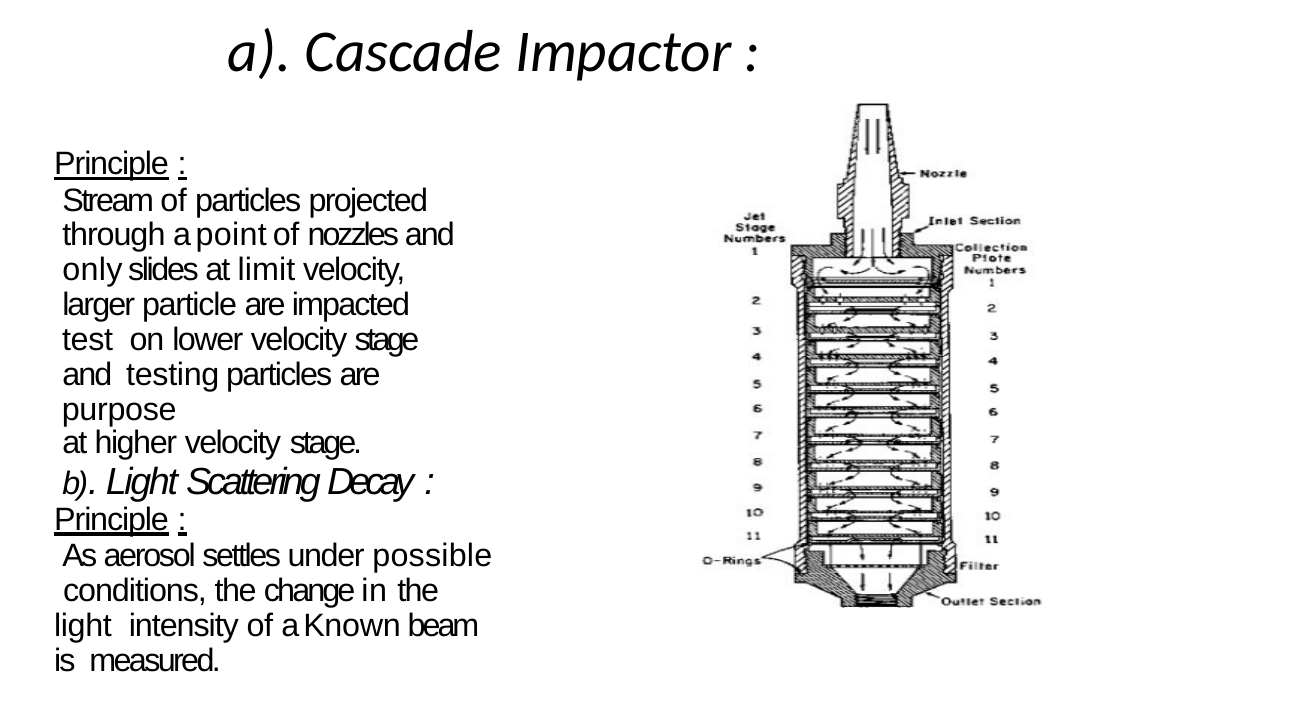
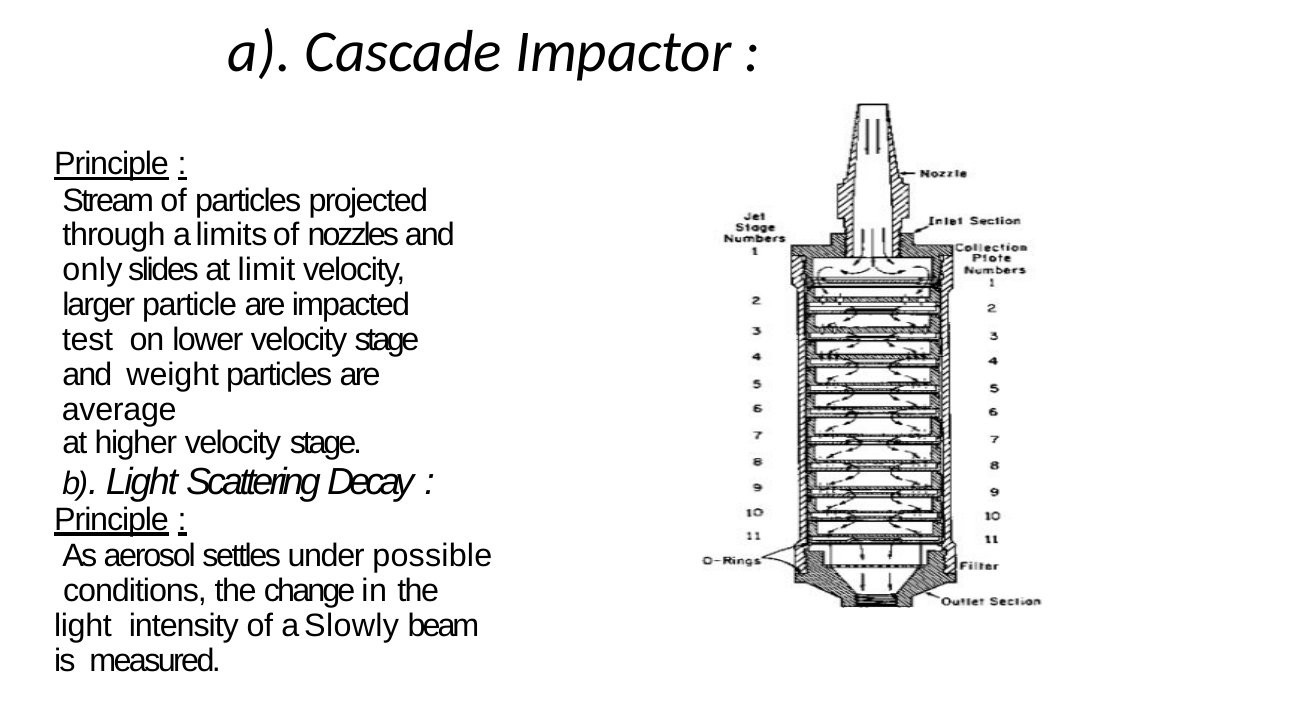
point: point -> limits (232, 235)
testing: testing -> weight (173, 375)
purpose: purpose -> average (119, 410)
Known: Known -> Slowly (352, 626)
